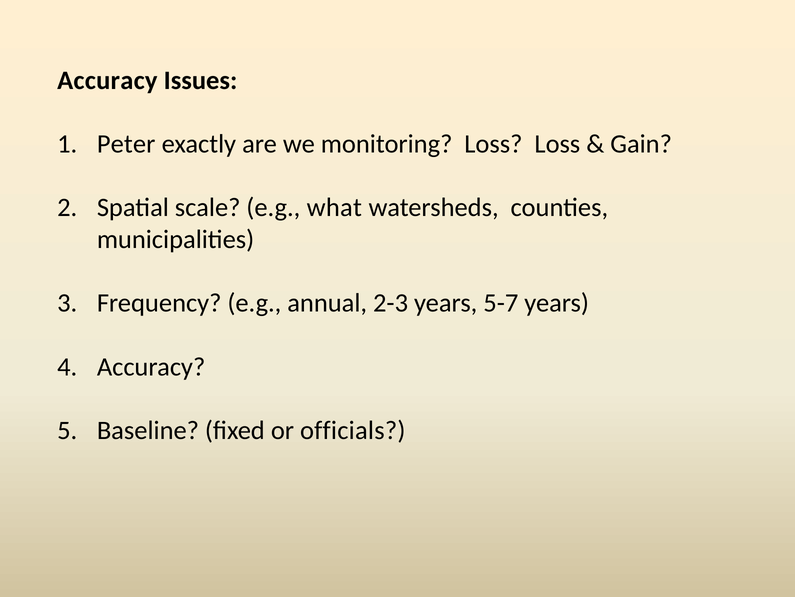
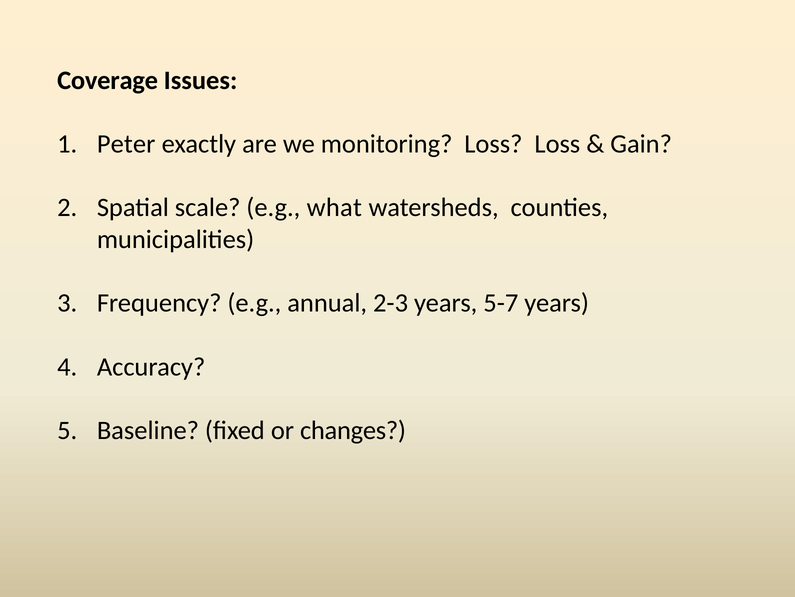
Accuracy: Accuracy -> Coverage (108, 80)
officials: officials -> changes (353, 430)
